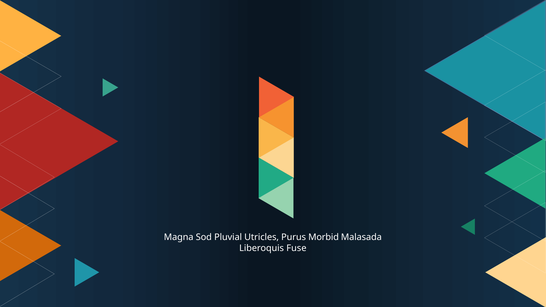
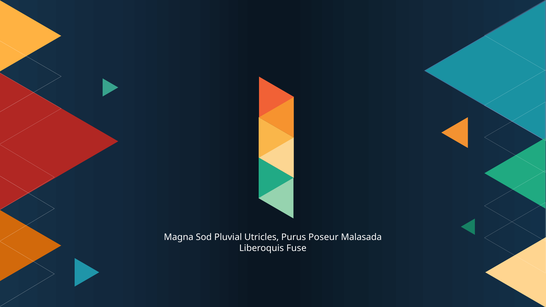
Morbid: Morbid -> Poseur (323, 237)
